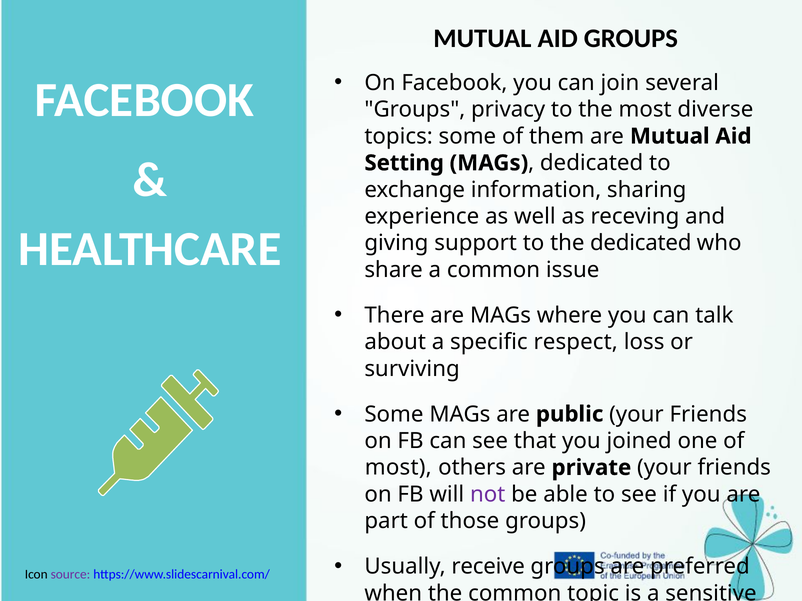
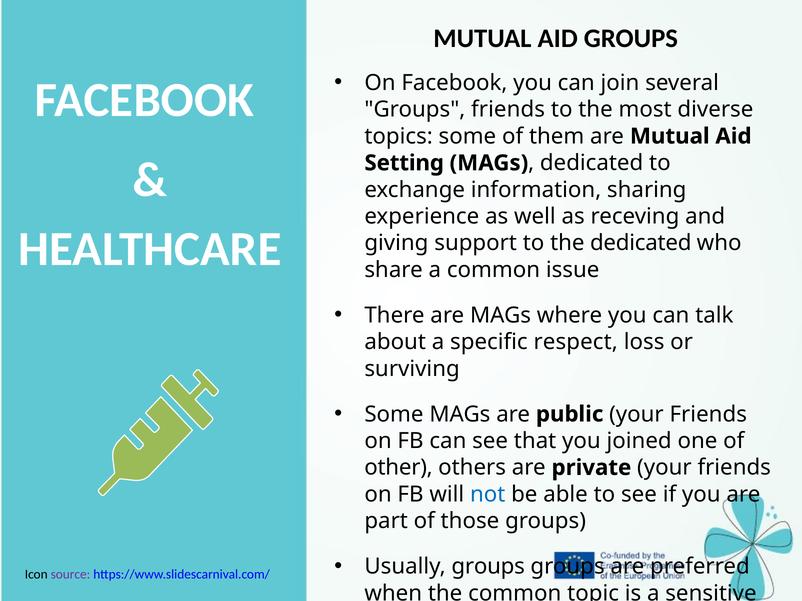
Groups privacy: privacy -> friends (508, 110)
most: most -> other (398, 468)
not colour: purple -> blue (488, 495)
Usually receive: receive -> groups (488, 567)
